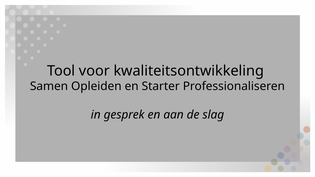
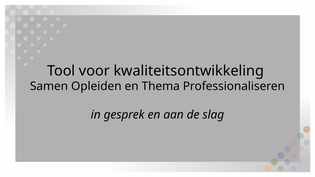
Starter: Starter -> Thema (161, 86)
